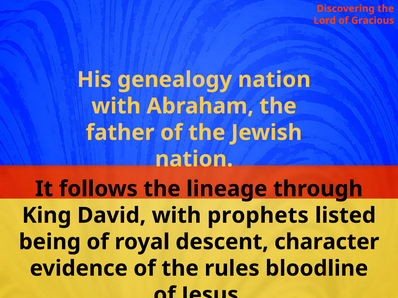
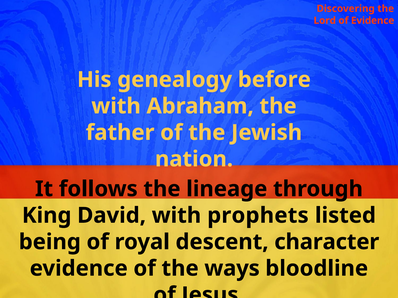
of Gracious: Gracious -> Evidence (373, 21)
genealogy nation: nation -> before (274, 80)
rules: rules -> ways (232, 269)
